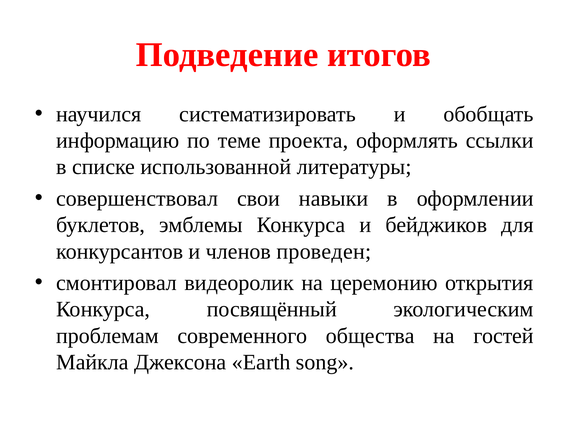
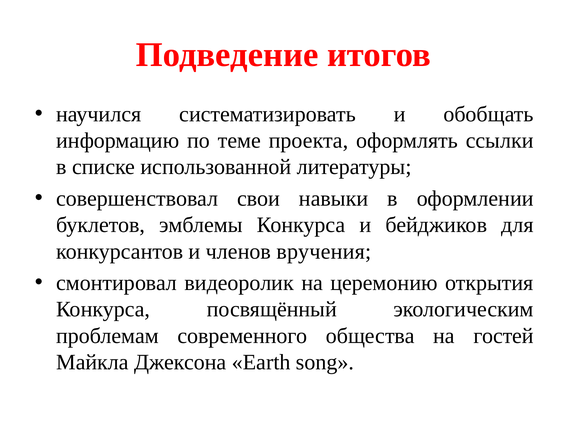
проведен: проведен -> вручения (324, 252)
